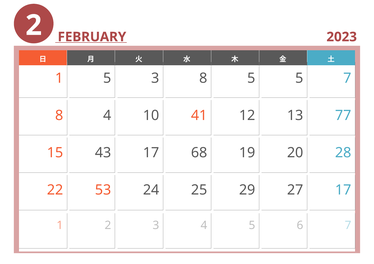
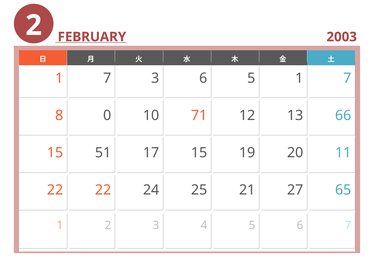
2023: 2023 -> 2003 (342, 37)
5: 5 -> 7 (107, 78)
3 8: 8 -> 6 (203, 78)
5 5: 5 -> 1 (299, 78)
8 4: 4 -> 0 (107, 116)
41: 41 -> 71 (199, 116)
77: 77 -> 66 (343, 116)
43: 43 -> 51 (103, 153)
17 68: 68 -> 15 (199, 153)
28: 28 -> 11 (343, 153)
22 53: 53 -> 22 (103, 190)
29: 29 -> 21 (247, 190)
27 17: 17 -> 65 (343, 190)
